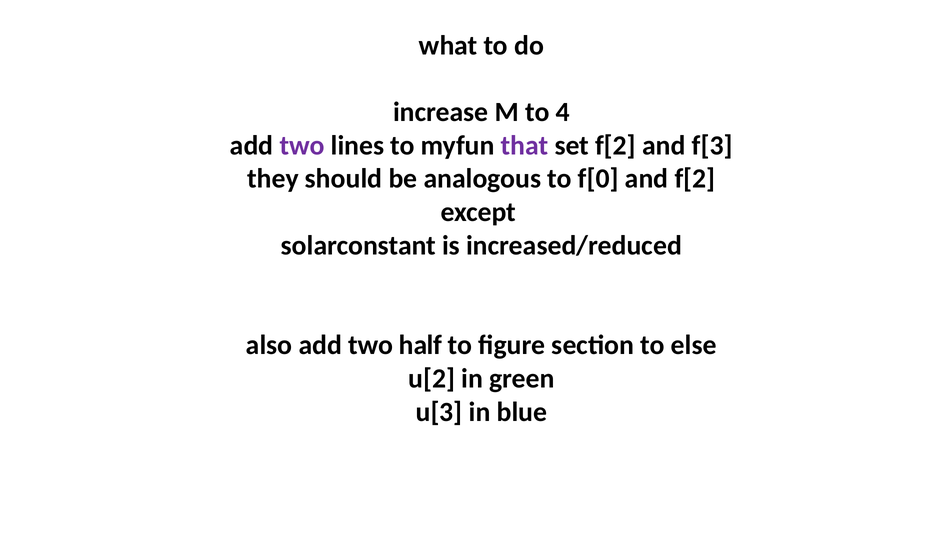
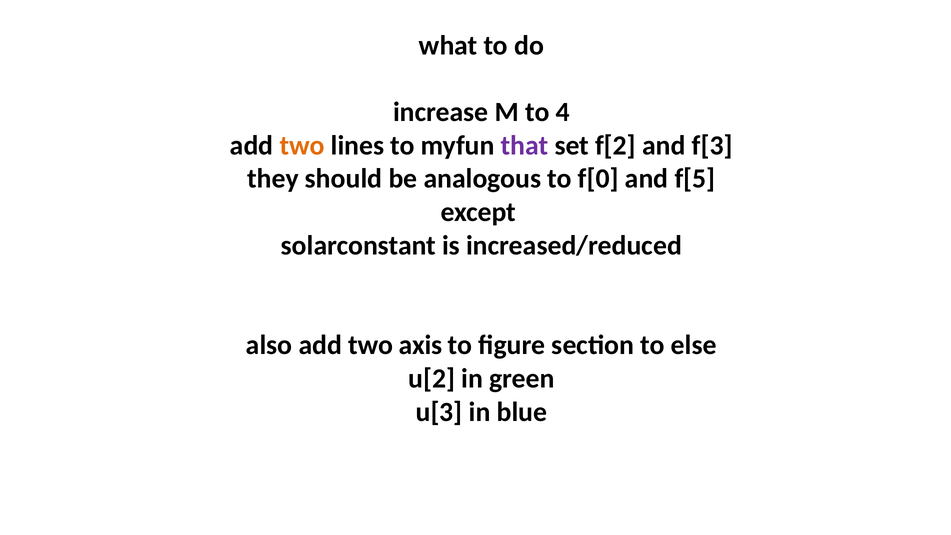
two colour: purple -> orange (302, 145)
and f[2: f[2 -> f[5 (695, 179)
half: half -> axis (421, 345)
